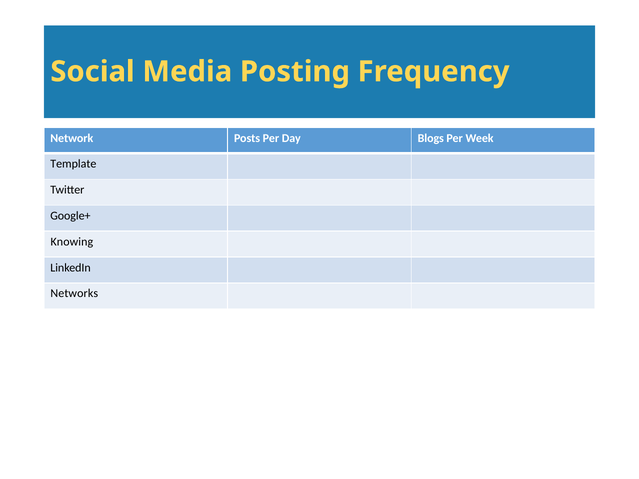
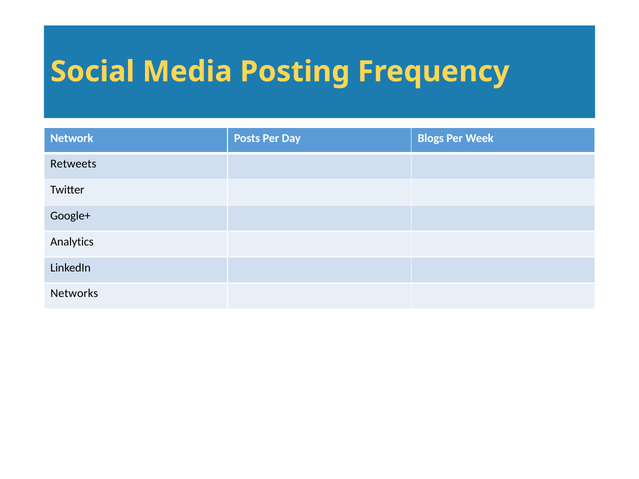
Template: Template -> Retweets (73, 164)
Knowing: Knowing -> Analytics (72, 242)
